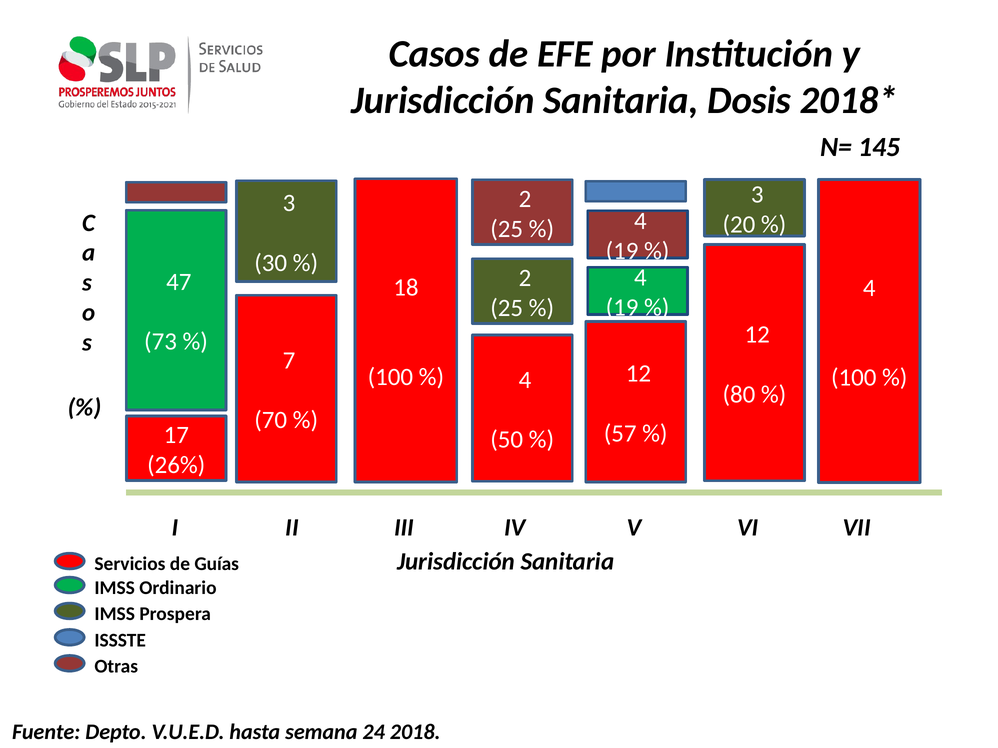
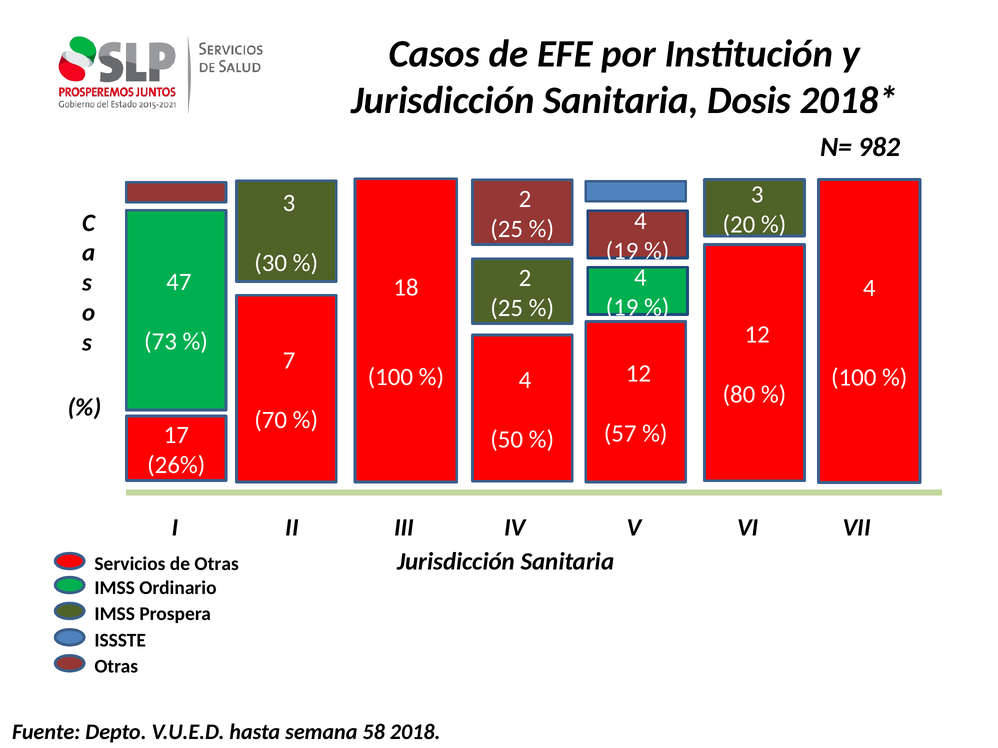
145: 145 -> 982 (879, 147)
de Guías: Guías -> Otras (217, 564)
24: 24 -> 58 (374, 732)
